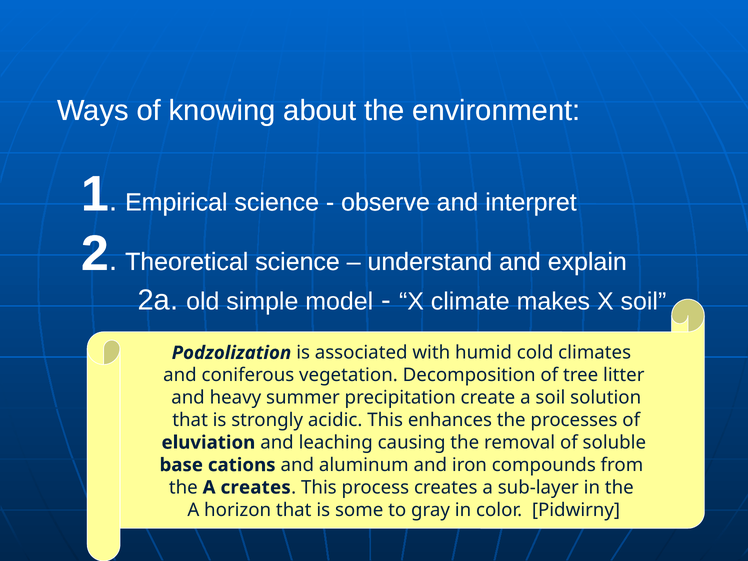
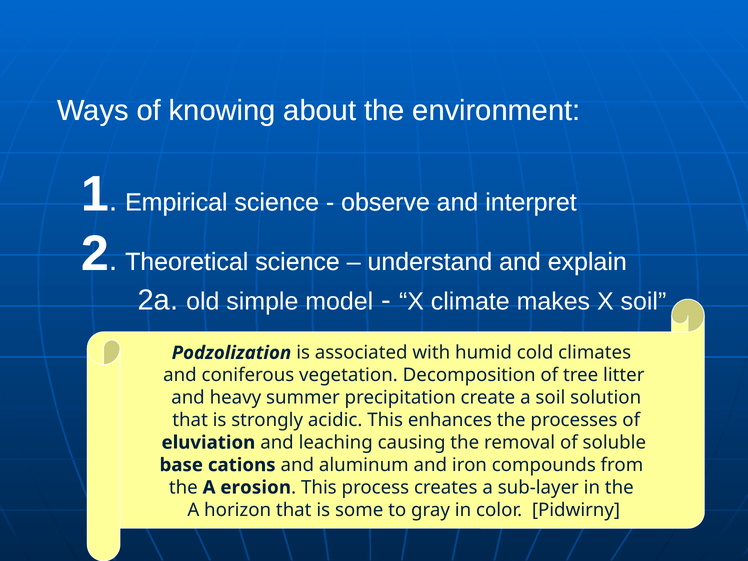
A creates: creates -> erosion (256, 487)
